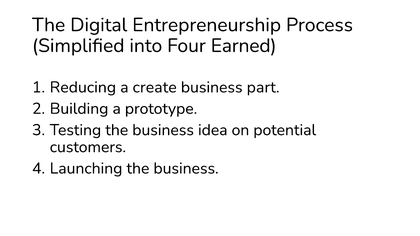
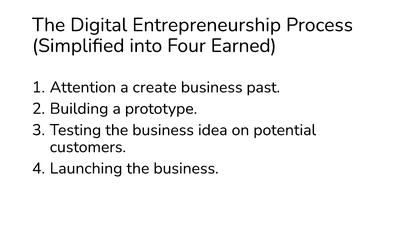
Reducing: Reducing -> Attention (83, 87)
part: part -> past (263, 87)
